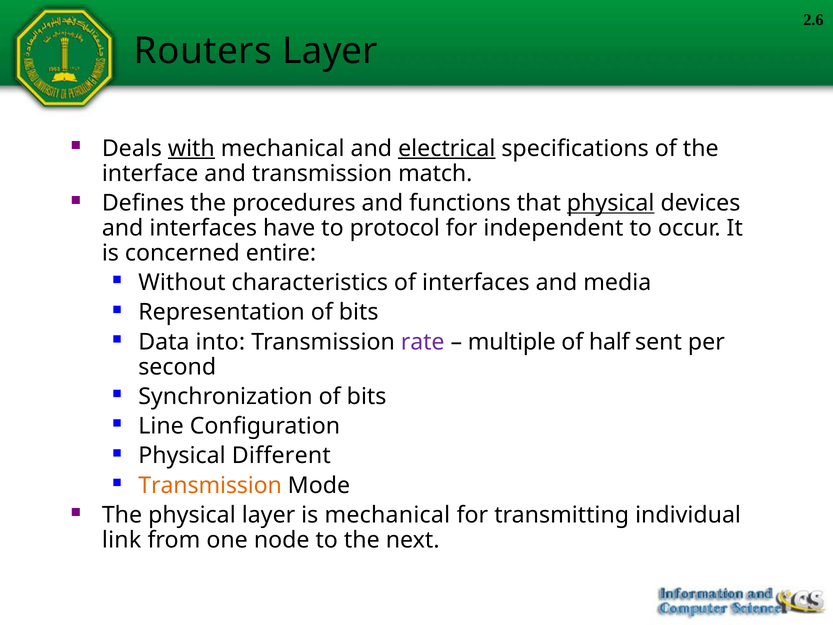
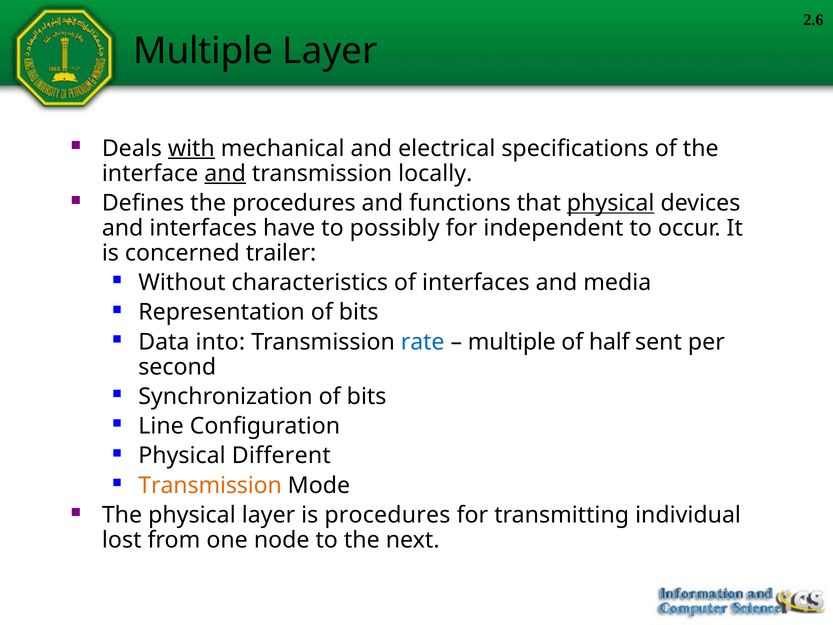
Routers: Routers -> Multiple (203, 51)
electrical underline: present -> none (447, 148)
and underline: none -> present (225, 173)
match: match -> locally (435, 173)
protocol: protocol -> possibly (395, 228)
entire: entire -> trailer (281, 253)
rate colour: purple -> blue (423, 342)
is mechanical: mechanical -> procedures (387, 515)
link: link -> lost (122, 540)
